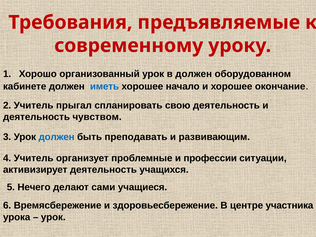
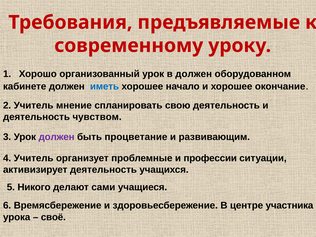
прыгал: прыгал -> мнение (74, 105)
должен colour: blue -> purple (57, 137)
преподавать: преподавать -> процветание (136, 137)
Нечего: Нечего -> Никого (34, 187)
урок: урок -> своё (53, 217)
